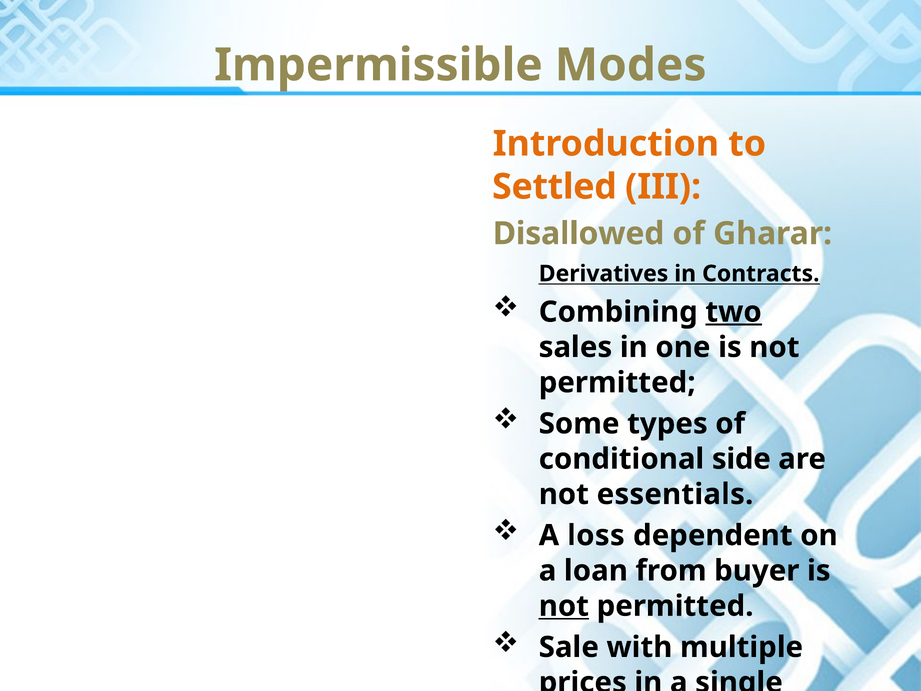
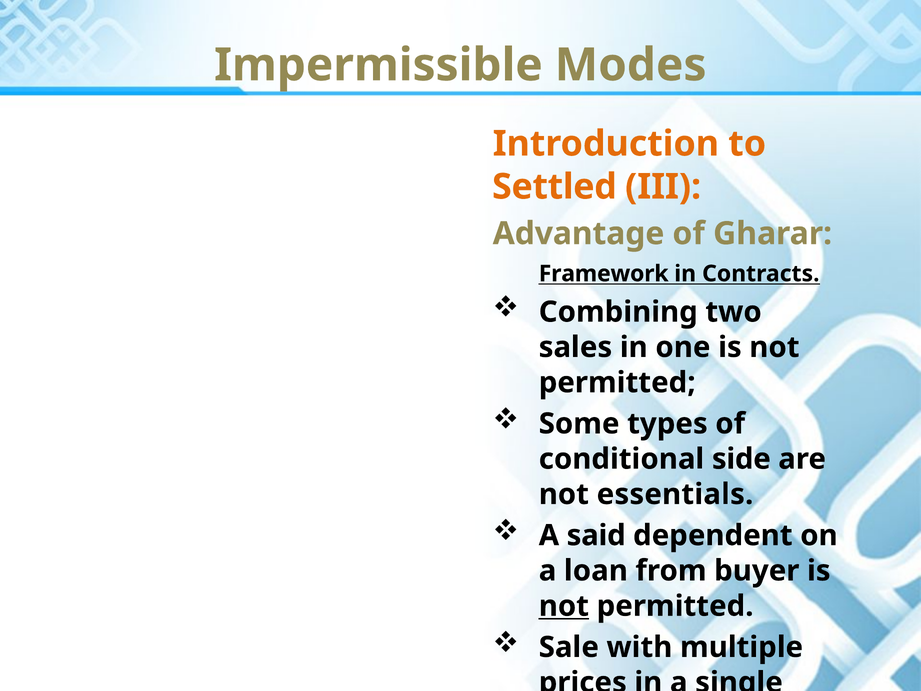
Disallowed: Disallowed -> Advantage (579, 234)
Derivatives: Derivatives -> Framework (604, 274)
two underline: present -> none (734, 312)
loss: loss -> said (596, 535)
